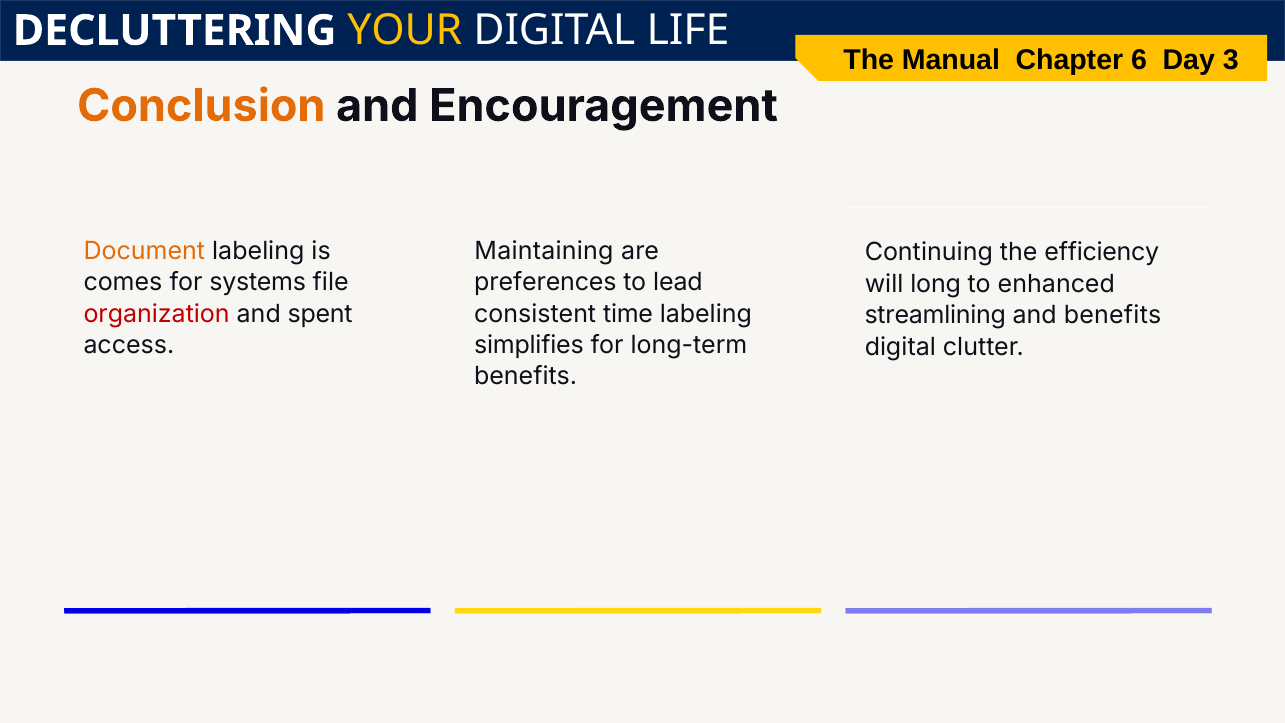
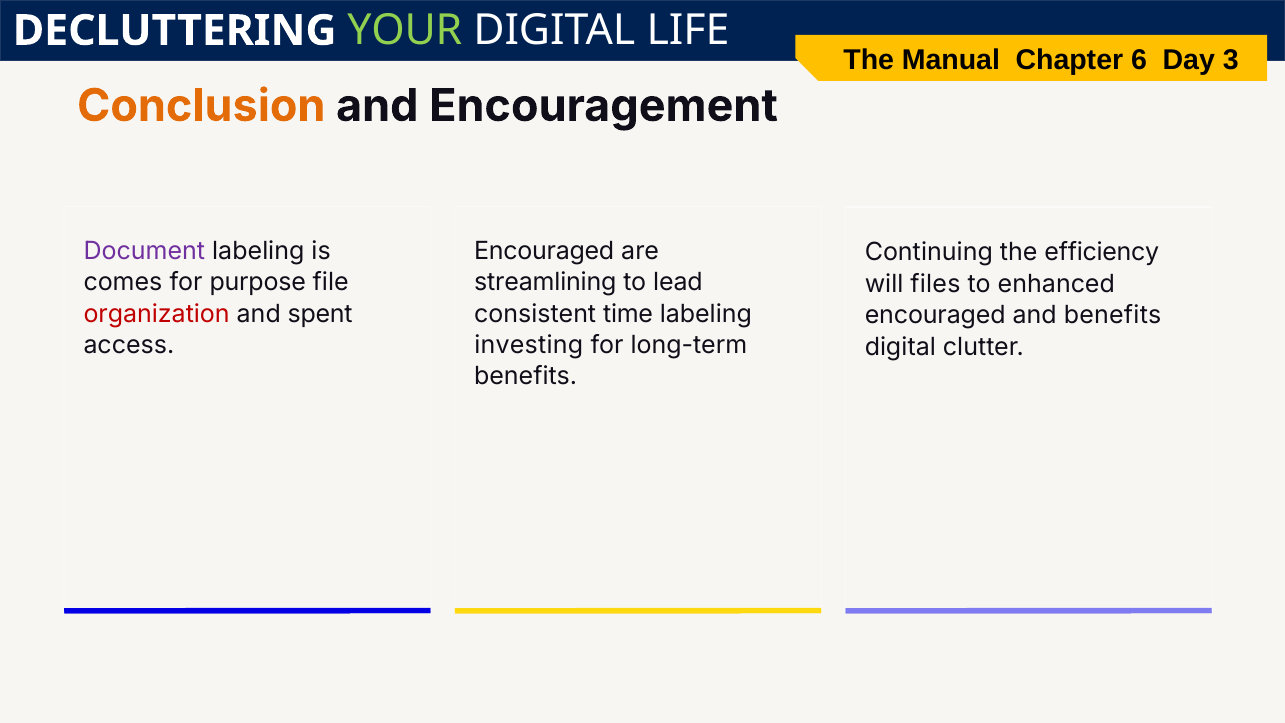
YOUR colour: yellow -> light green (405, 31)
Document colour: orange -> purple (144, 251)
Maintaining: Maintaining -> Encouraged (544, 251)
systems: systems -> purpose (258, 282)
preferences: preferences -> streamlining (545, 282)
long: long -> files (935, 284)
streamlining: streamlining -> encouraged (935, 315)
simplifies: simplifies -> investing (529, 345)
